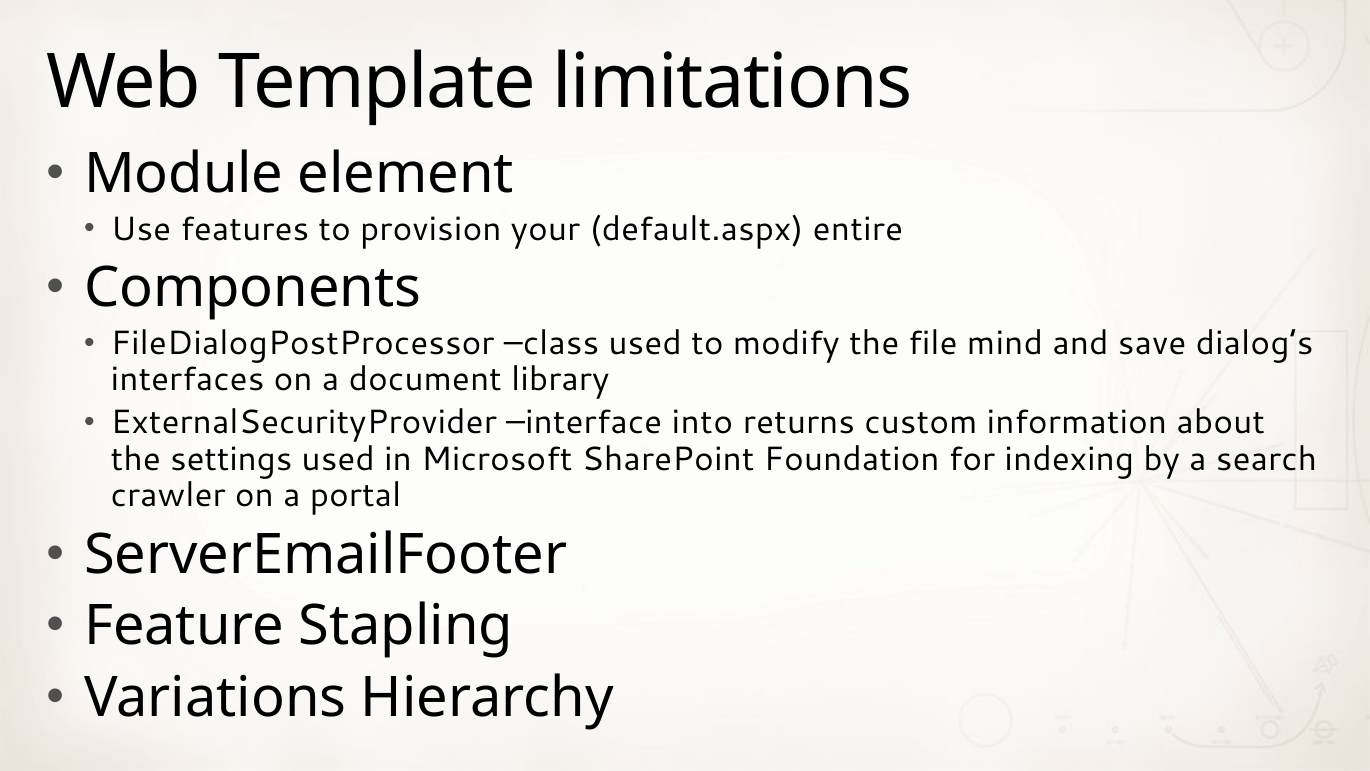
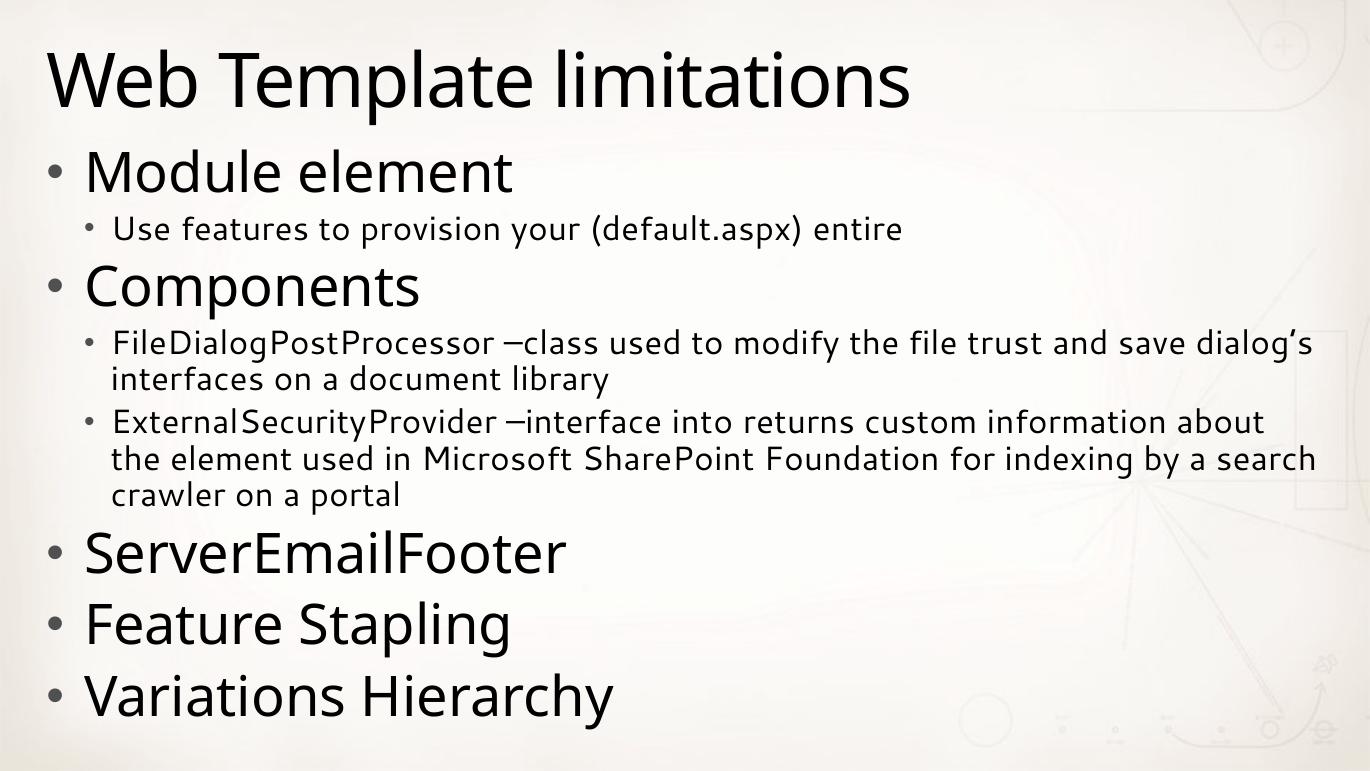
mind: mind -> trust (1005, 343)
the settings: settings -> element (231, 459)
